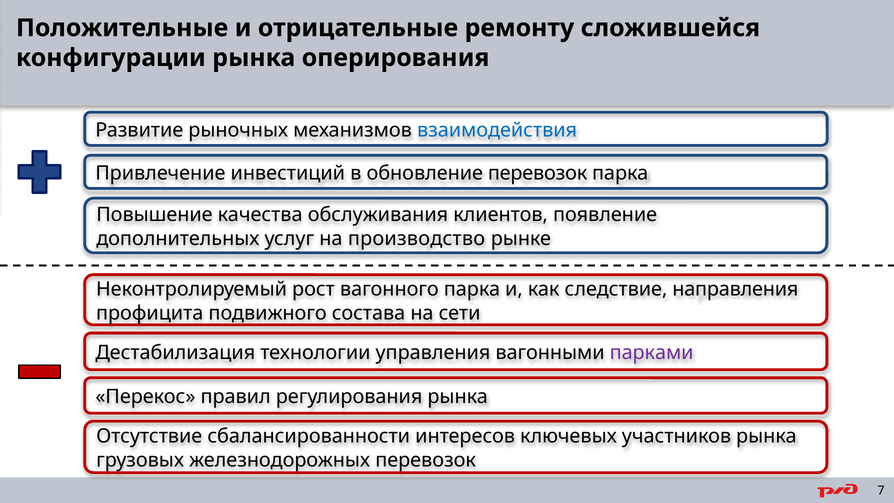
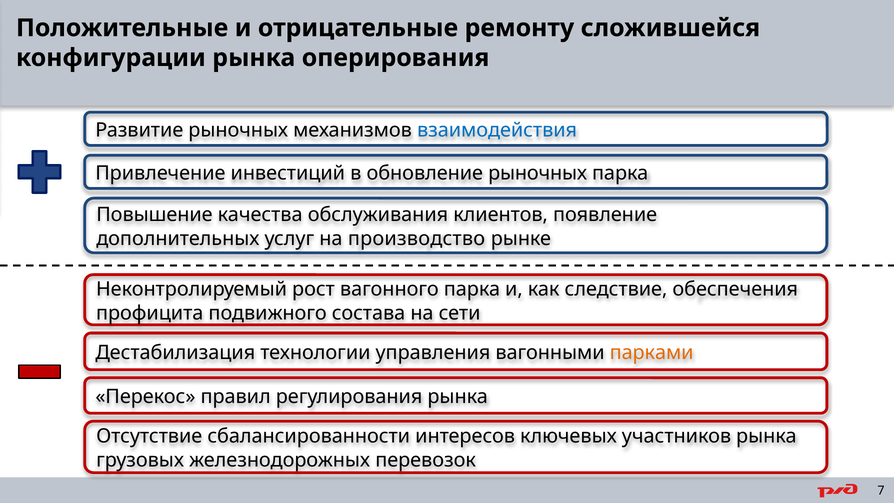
обновление перевозок: перевозок -> рыночных (538, 173)
направления: направления -> обеспечения (735, 289)
парками colour: purple -> orange (652, 353)
